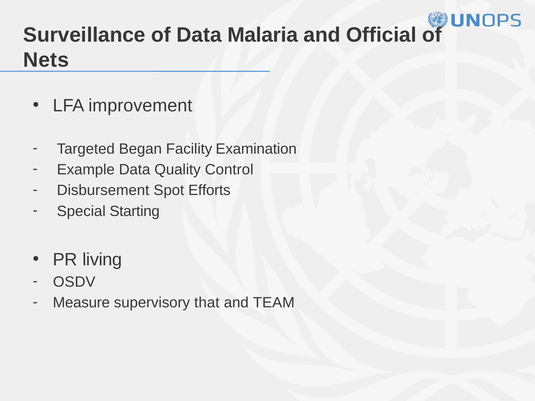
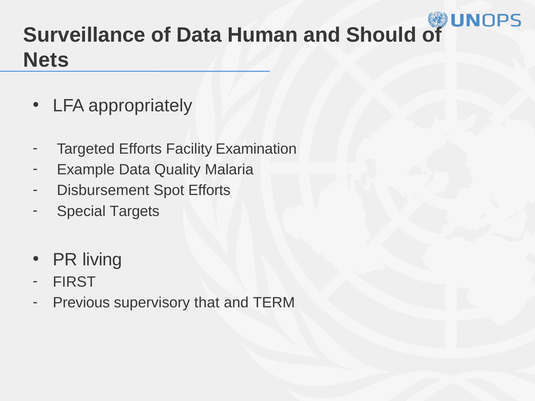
Malaria: Malaria -> Human (263, 35)
Official: Official -> Should (381, 35)
improvement: improvement -> appropriately (140, 106)
Targeted Began: Began -> Efforts (140, 149)
Control: Control -> Malaria (229, 170)
Starting: Starting -> Targets (135, 211)
OSDV: OSDV -> FIRST (74, 282)
Measure: Measure -> Previous (81, 303)
TEAM: TEAM -> TERM (274, 303)
